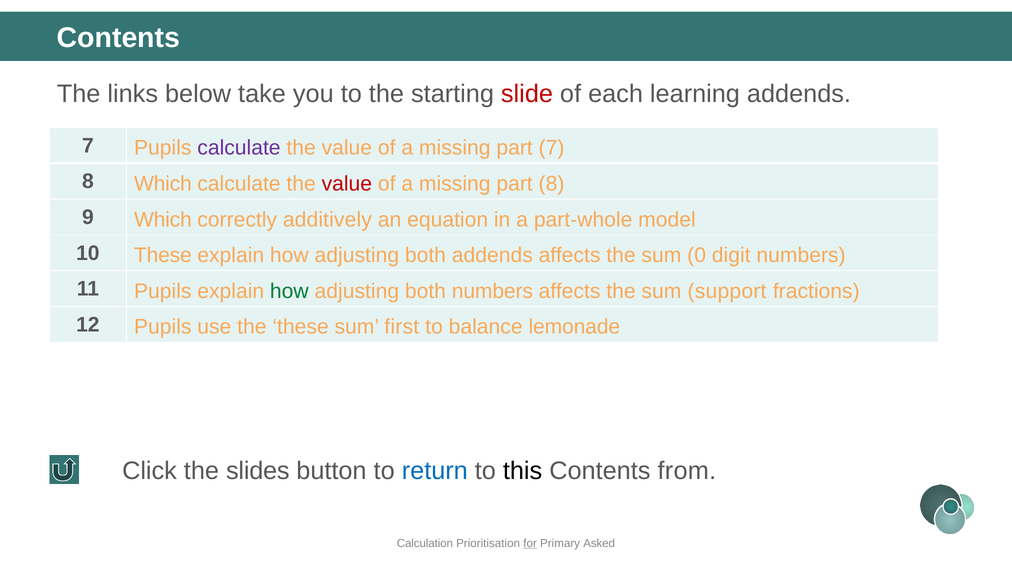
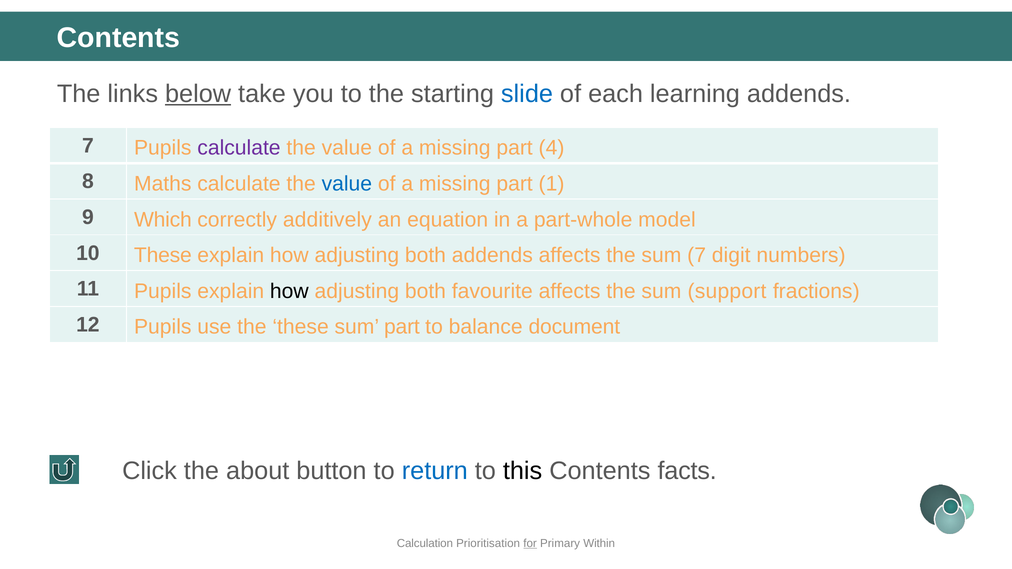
below underline: none -> present (198, 94)
slide colour: red -> blue (527, 94)
part 7: 7 -> 4 (552, 148)
8 Which: Which -> Maths (163, 184)
value colour: red -> blue (347, 184)
part 8: 8 -> 1 (552, 184)
sum 0: 0 -> 7 (697, 256)
how colour: green -> black (289, 291)
both numbers: numbers -> favourite (492, 291)
sum first: first -> part (402, 327)
lemonade: lemonade -> document (574, 327)
slides: slides -> about (258, 471)
from: from -> facts (687, 471)
Asked: Asked -> Within (599, 544)
